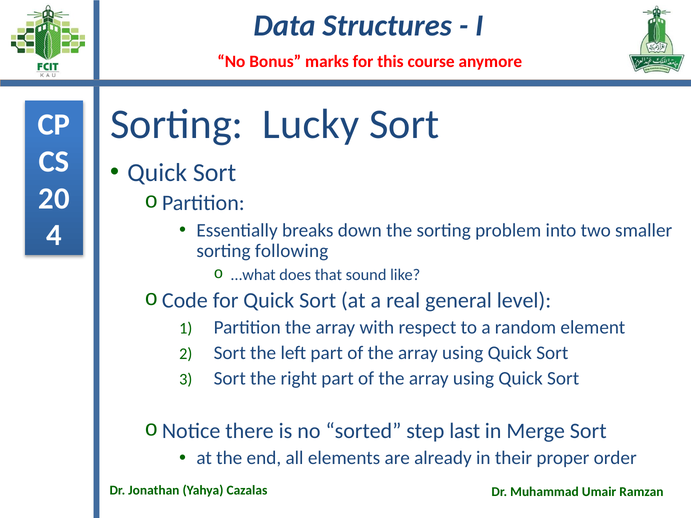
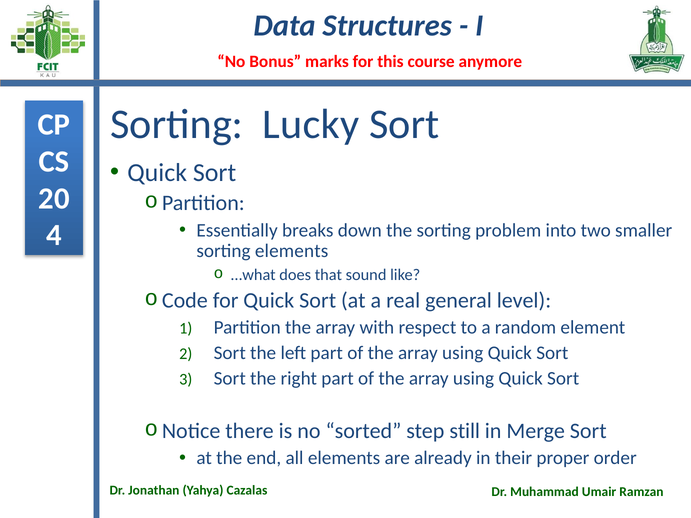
sorting following: following -> elements (292, 251)
last: last -> still (465, 431)
